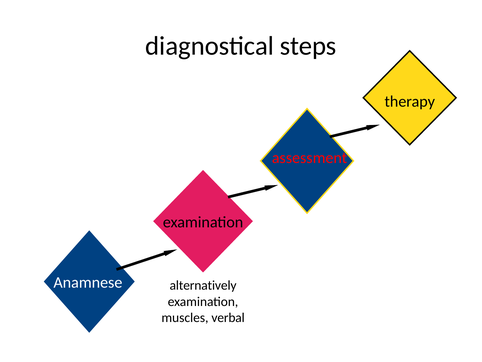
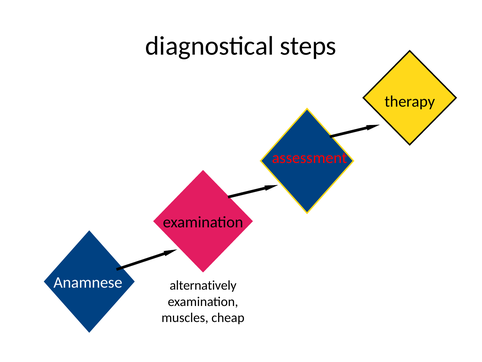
verbal: verbal -> cheap (228, 317)
